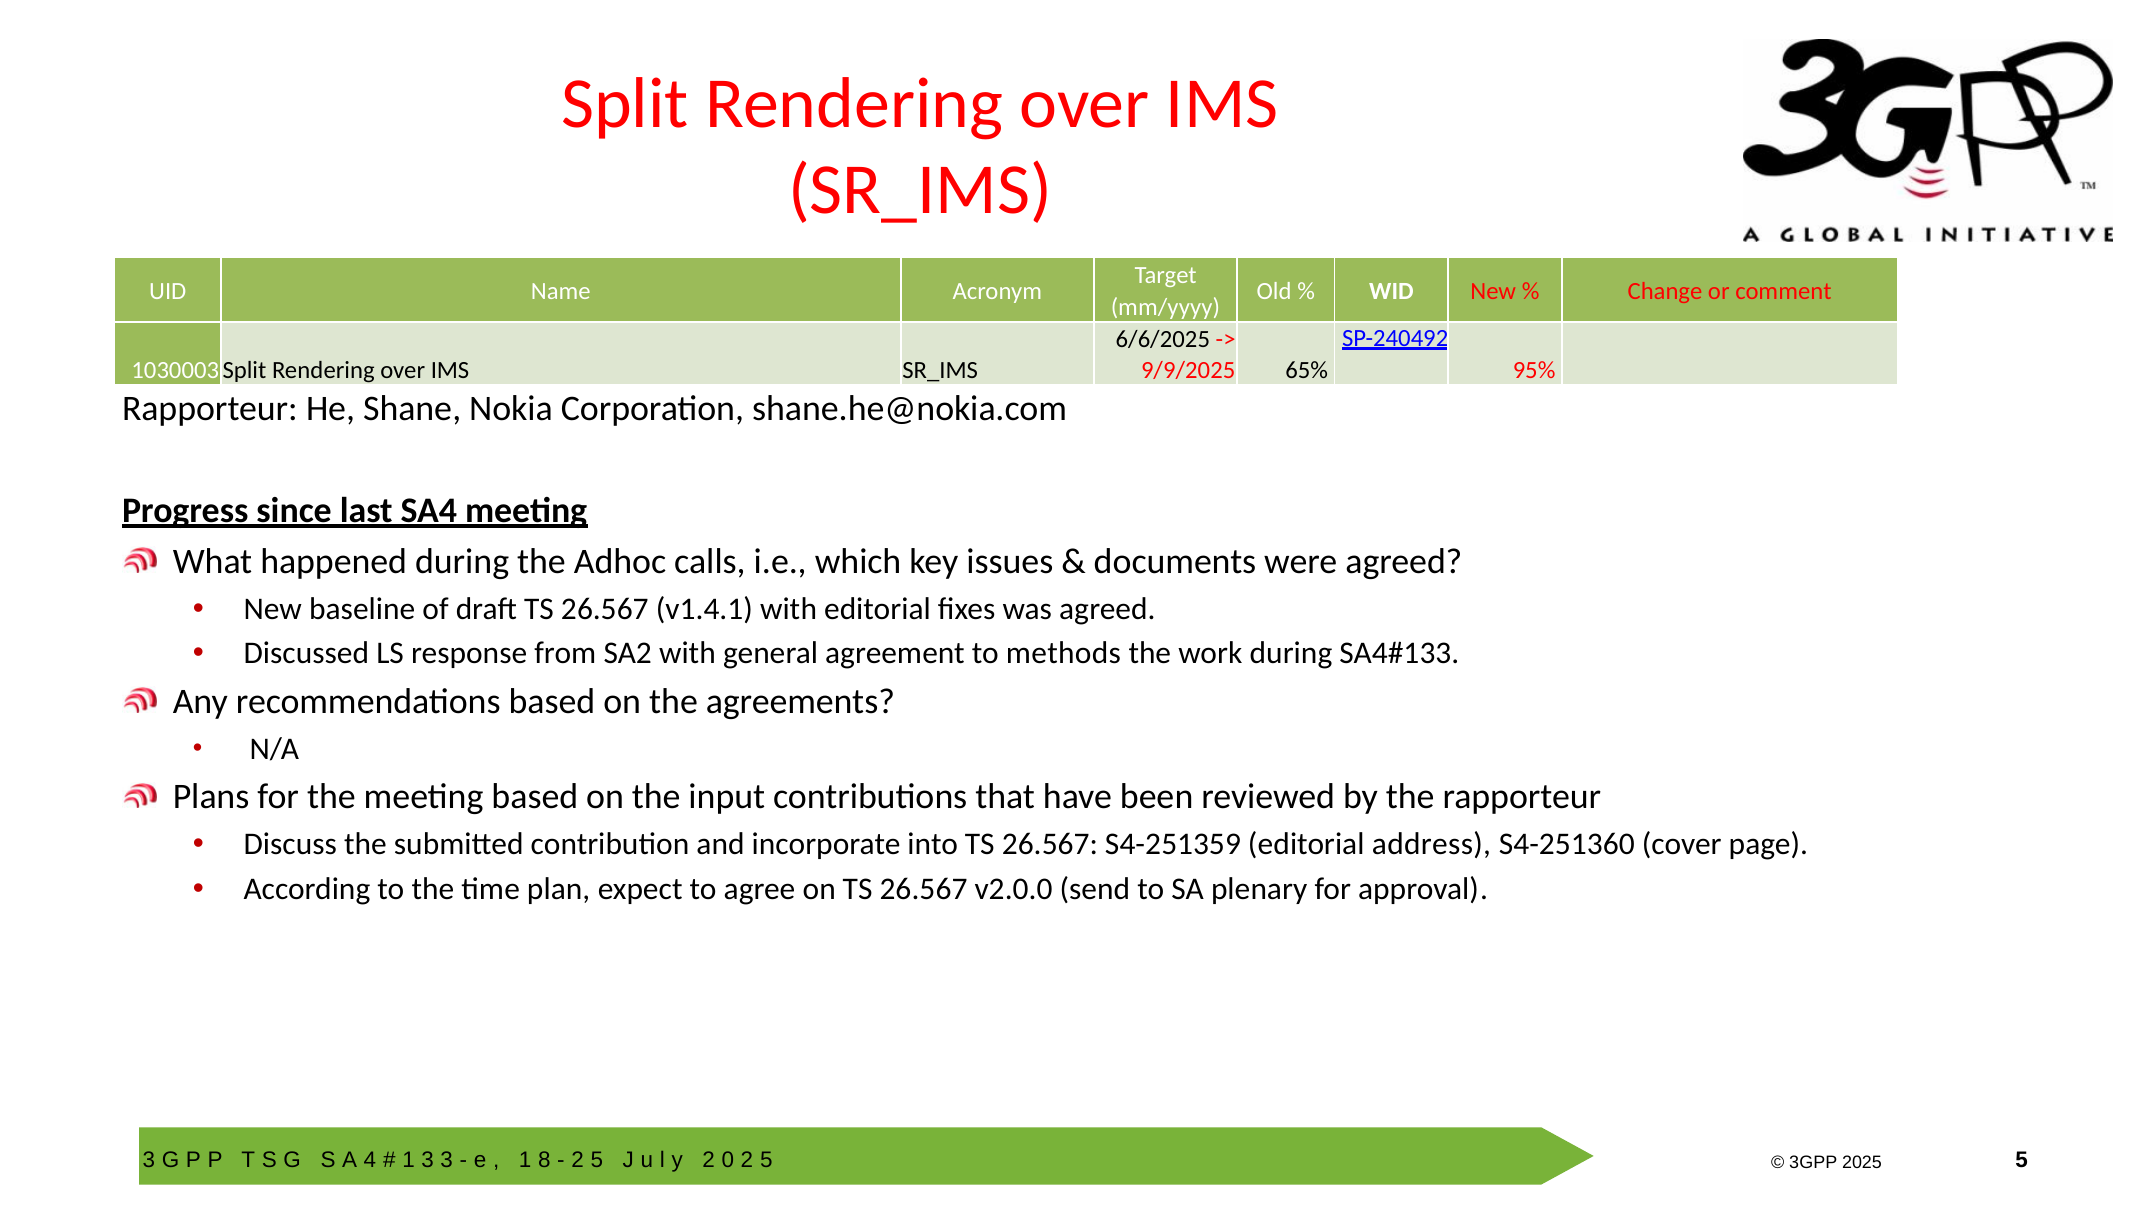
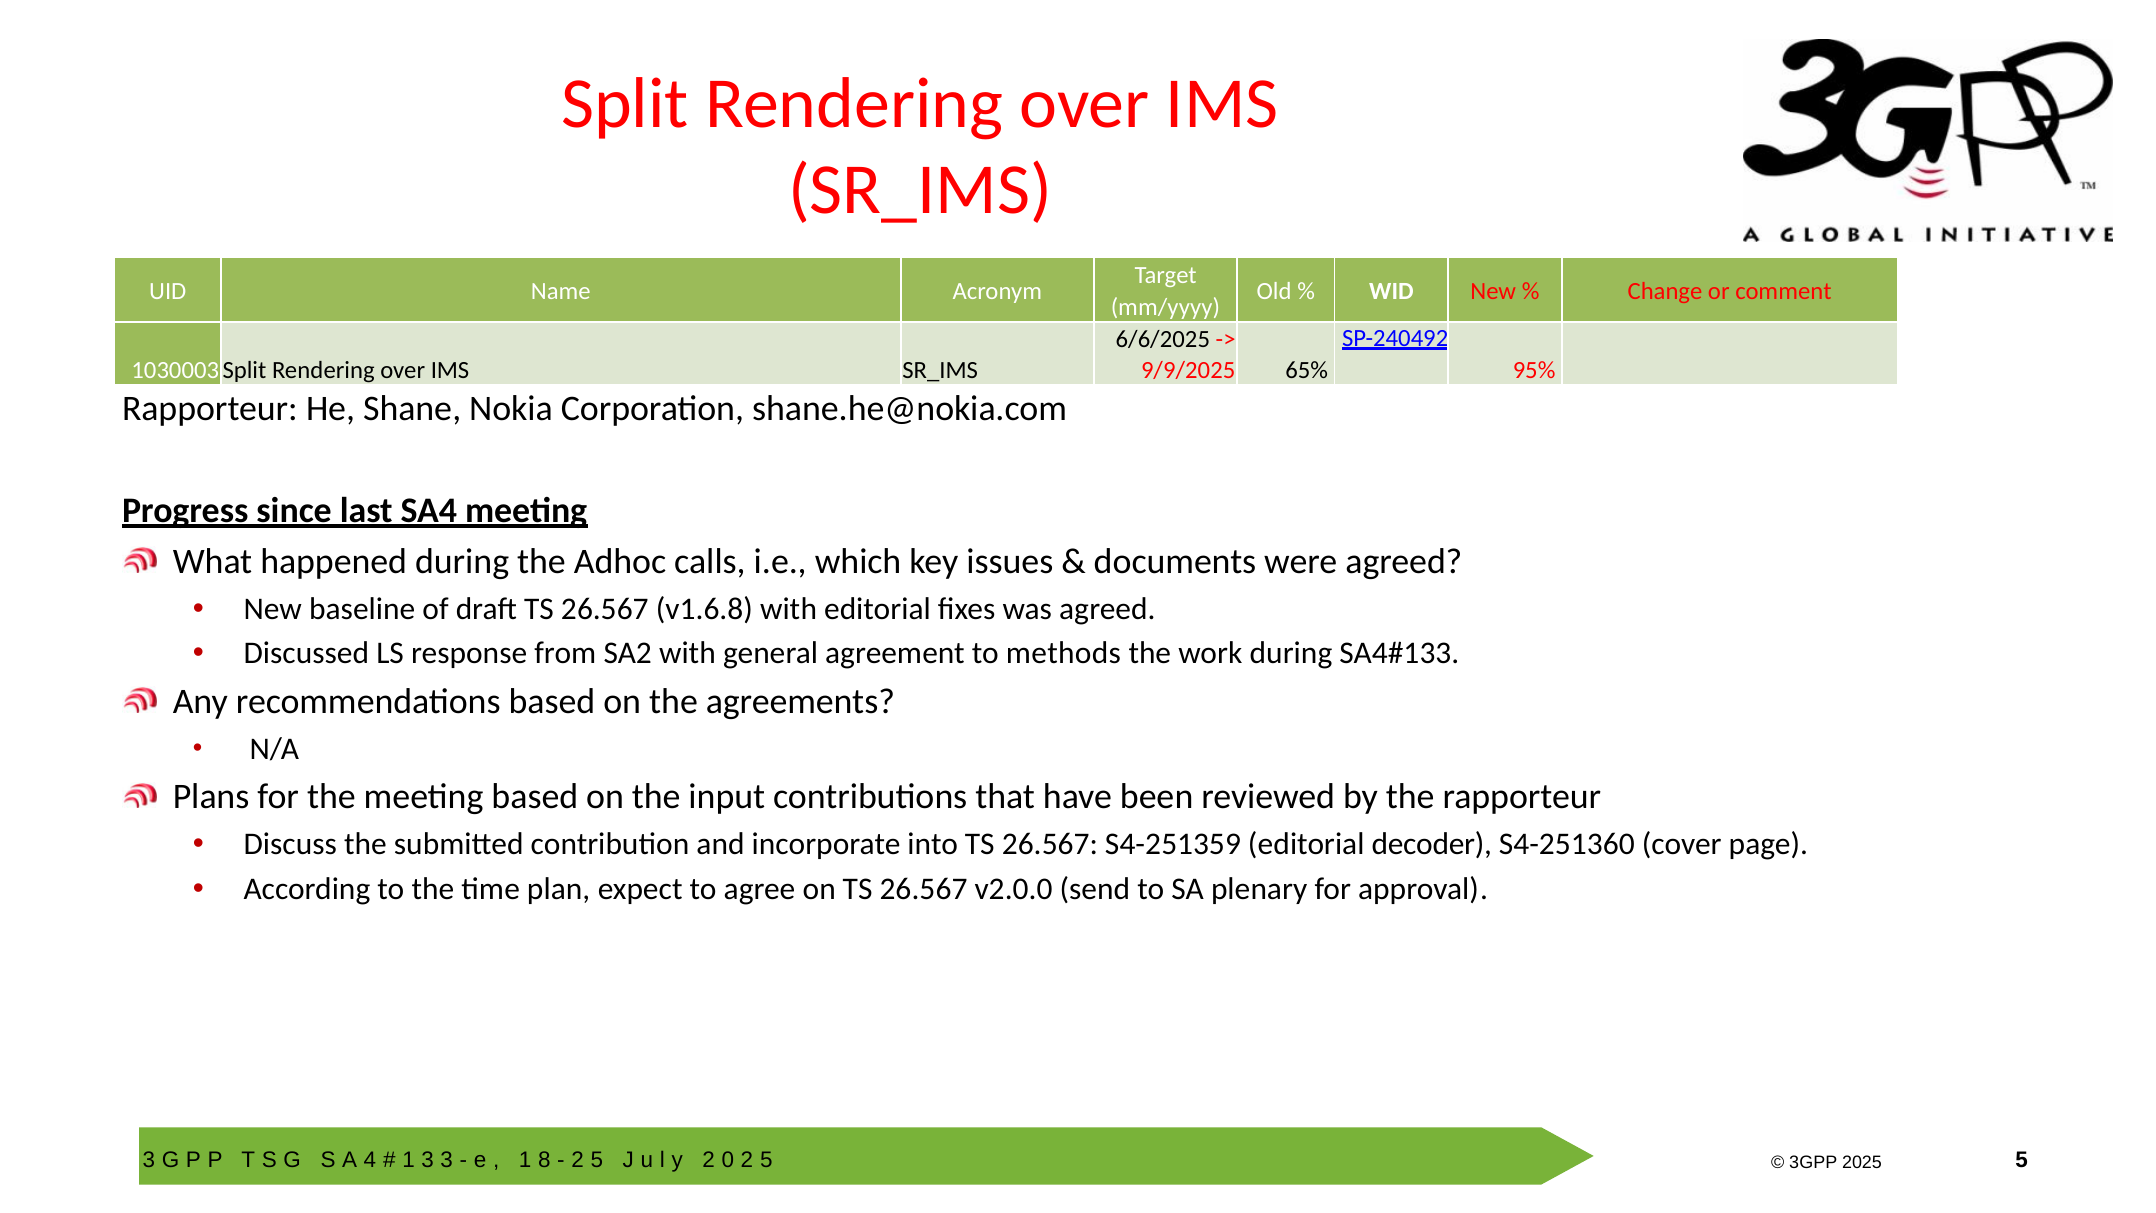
v1.4.1: v1.4.1 -> v1.6.8 (704, 609)
address: address -> decoder (1432, 844)
